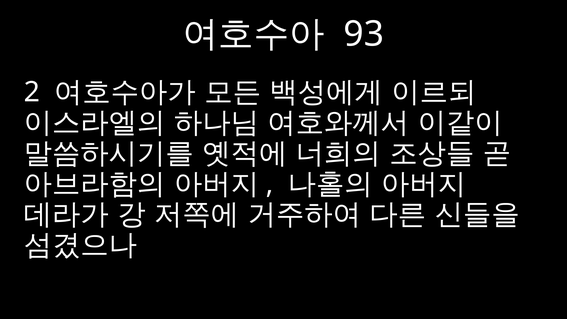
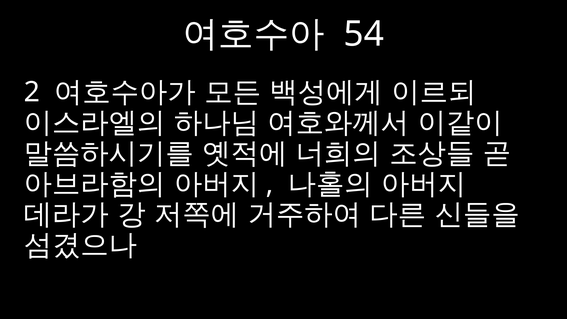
93: 93 -> 54 (364, 34)
